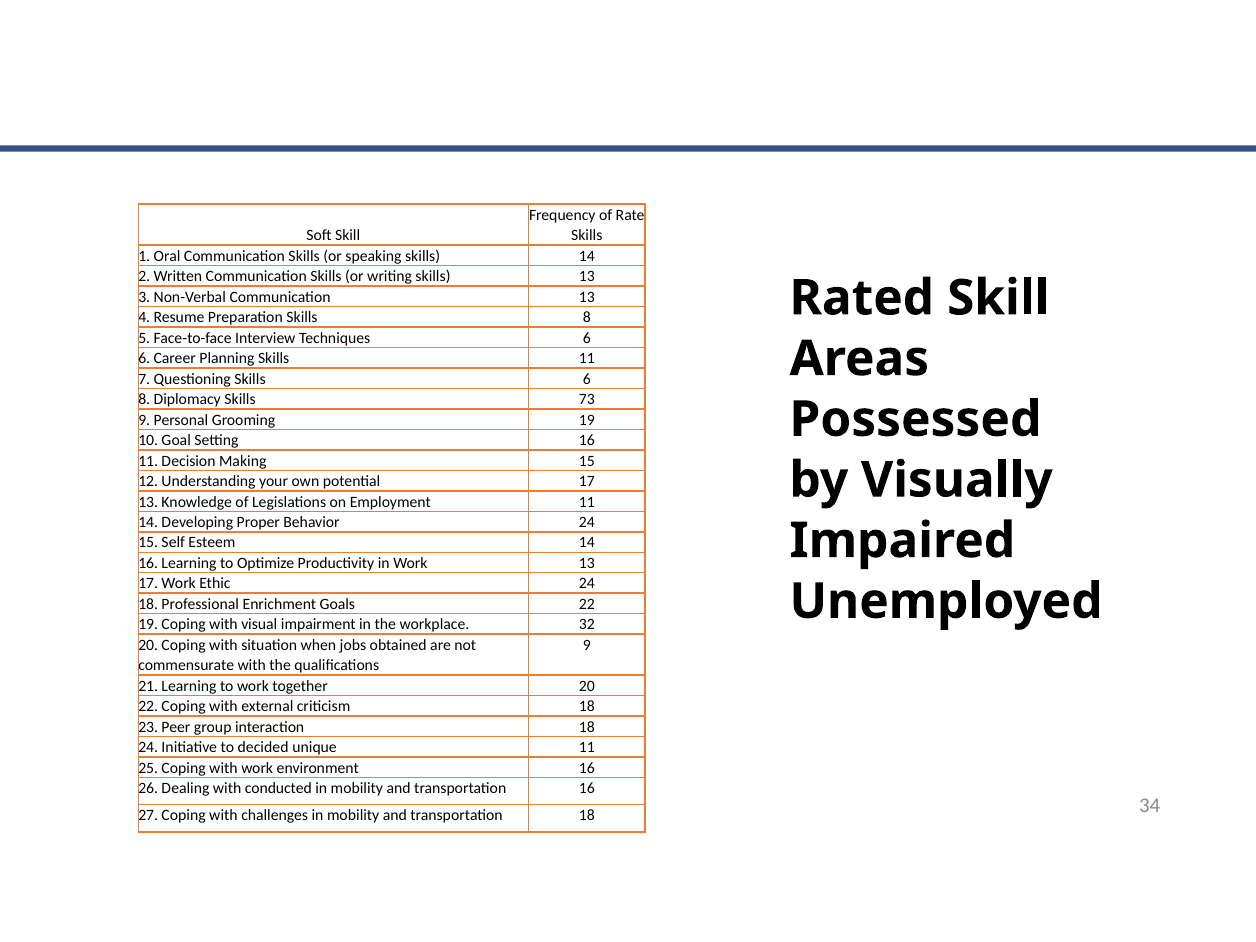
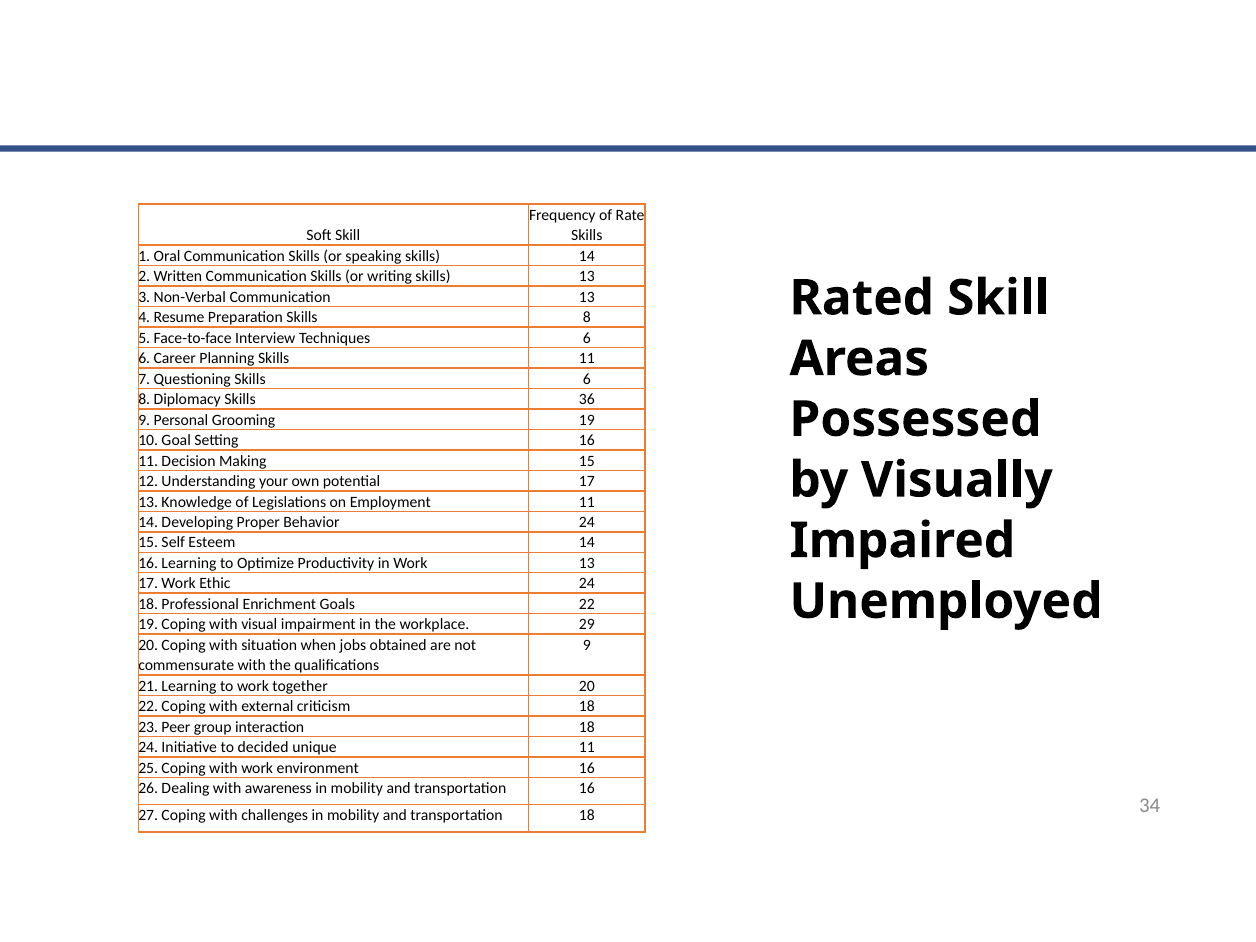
73: 73 -> 36 (587, 399)
32: 32 -> 29 (587, 625)
conducted: conducted -> awareness (278, 788)
